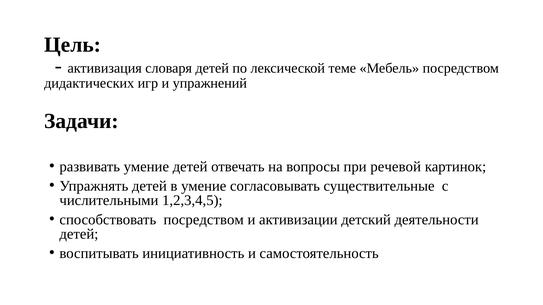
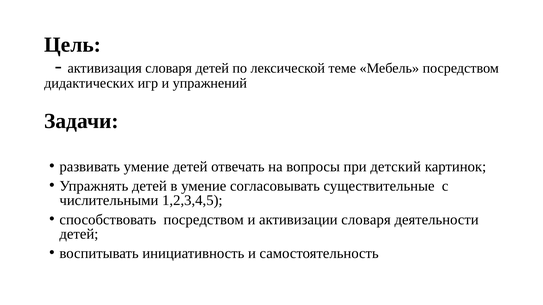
речевой: речевой -> детский (396, 167)
активизации детский: детский -> словаря (366, 220)
